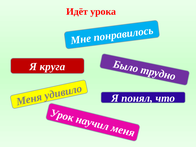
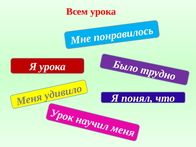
Идёт: Идёт -> Всем (77, 12)
Я круга: круга -> урока (53, 67)
